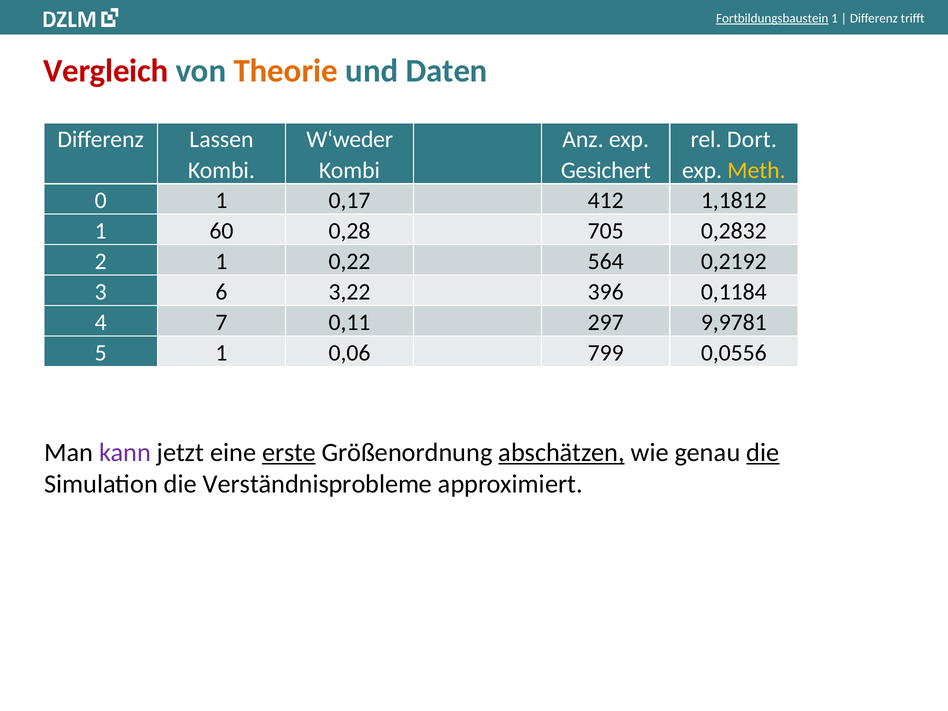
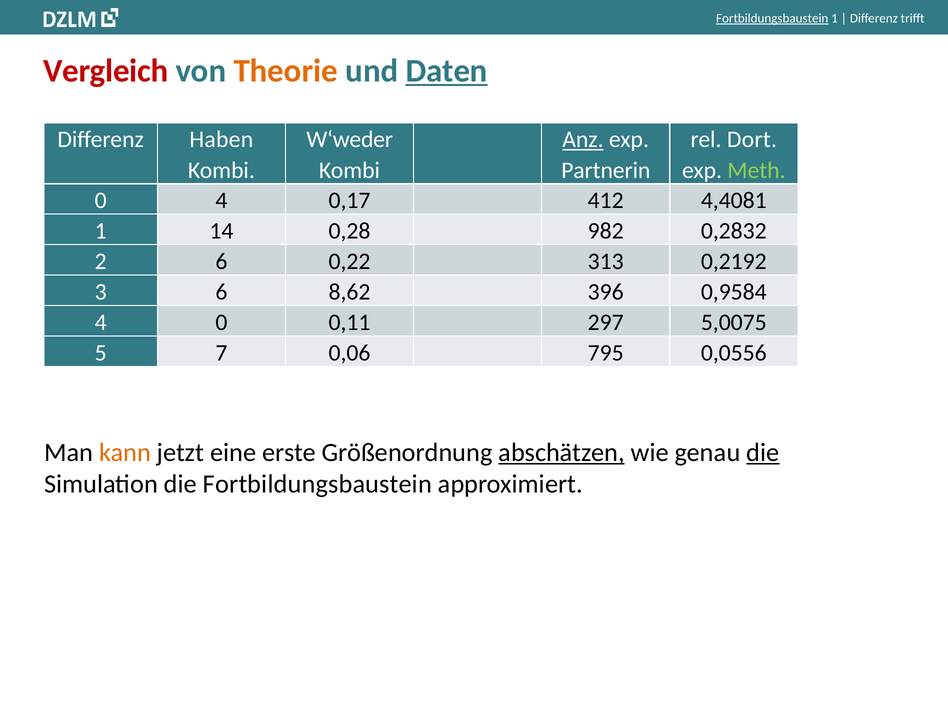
Daten underline: none -> present (447, 71)
Lassen: Lassen -> Haben (221, 140)
Anz underline: none -> present (583, 140)
Gesichert: Gesichert -> Partnerin (606, 171)
Meth colour: yellow -> light green (756, 171)
0 1: 1 -> 4 (221, 200)
1,1812: 1,1812 -> 4,4081 (734, 200)
60: 60 -> 14 (221, 231)
705: 705 -> 982 (606, 231)
2 1: 1 -> 6 (221, 261)
564: 564 -> 313 (606, 261)
3,22: 3,22 -> 8,62 (350, 292)
0,1184: 0,1184 -> 0,9584 (734, 292)
4 7: 7 -> 0 (221, 322)
9,9781: 9,9781 -> 5,0075 (734, 322)
5 1: 1 -> 7 (221, 353)
799: 799 -> 795 (606, 353)
kann colour: purple -> orange (125, 452)
erste underline: present -> none (289, 452)
die Verständnisprobleme: Verständnisprobleme -> Fortbildungsbaustein (317, 484)
